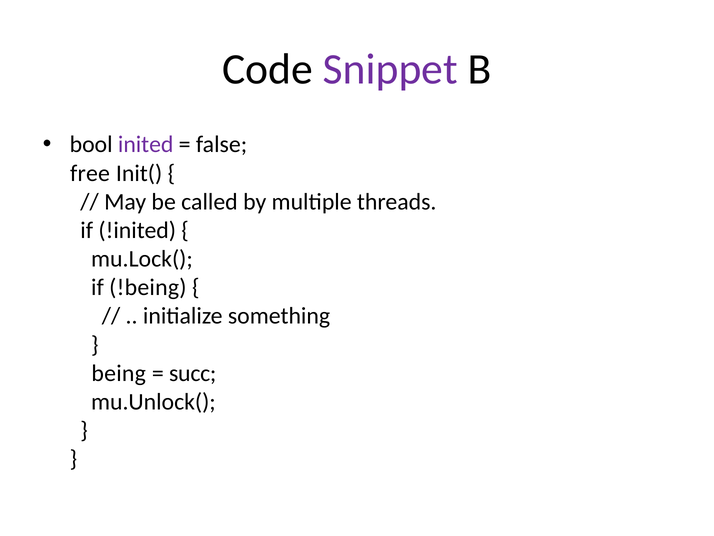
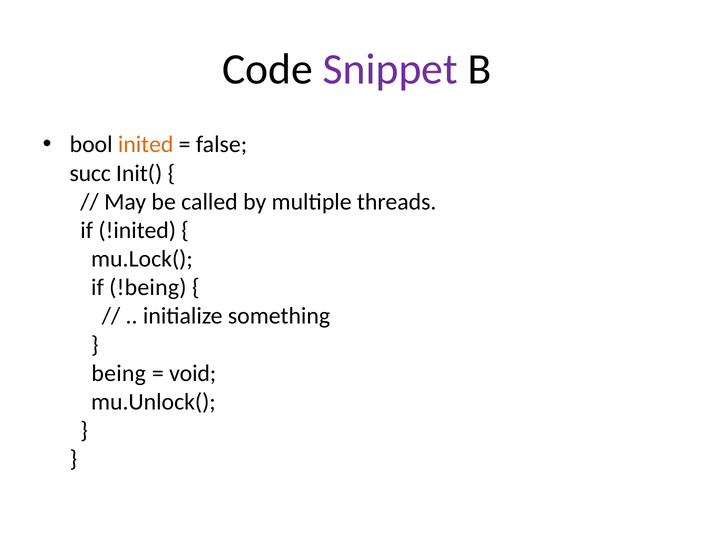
inited colour: purple -> orange (146, 144)
free: free -> succ (90, 173)
succ: succ -> void (193, 373)
